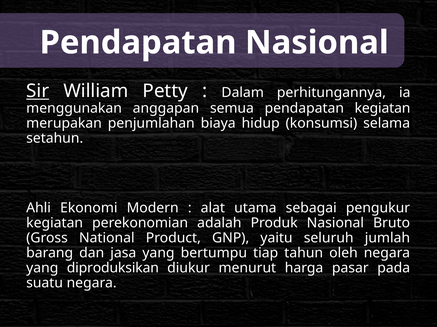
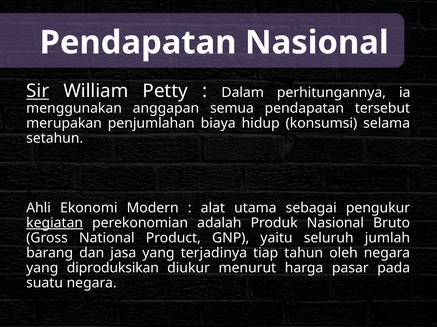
pendapatan kegiatan: kegiatan -> tersebut (382, 108)
kegiatan underline: none -> present (55, 223)
bertumpu: bertumpu -> terjadinya (214, 254)
